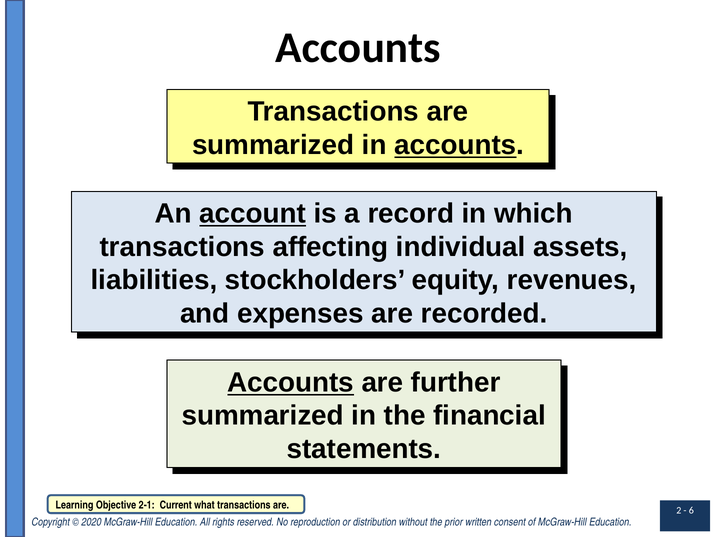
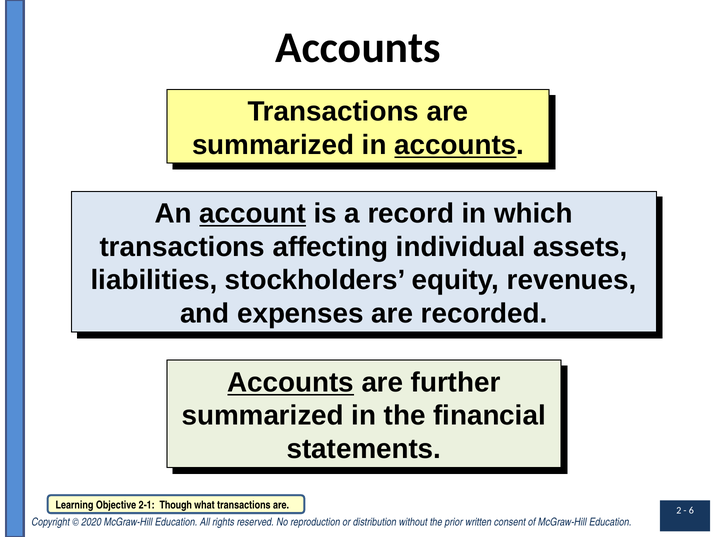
Current: Current -> Though (176, 505)
